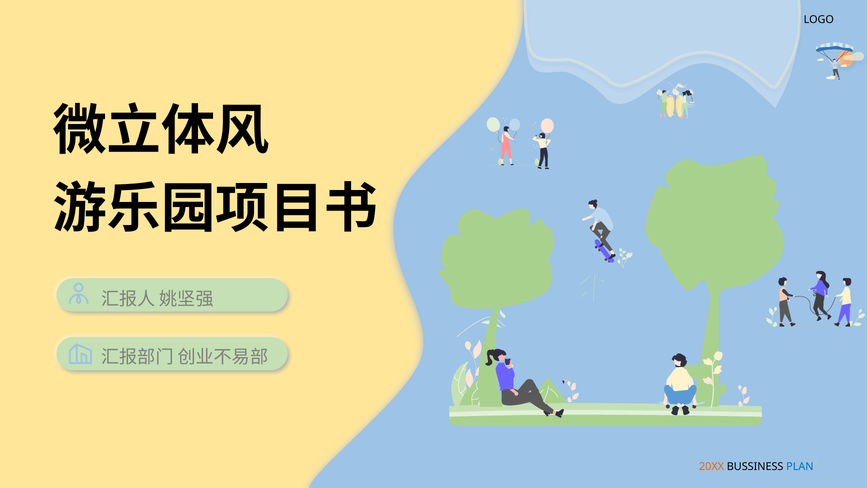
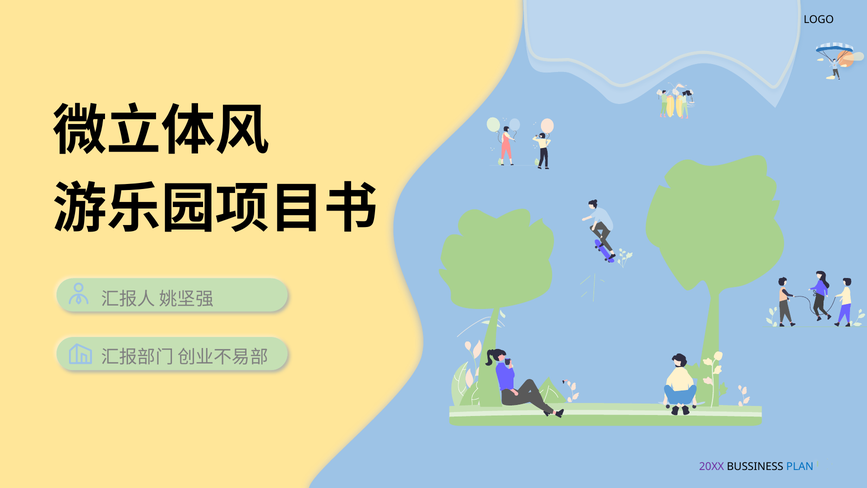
20XX colour: orange -> purple (712, 466)
